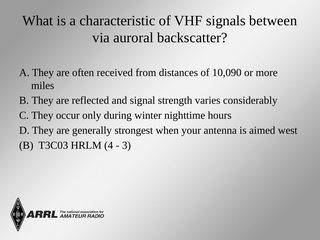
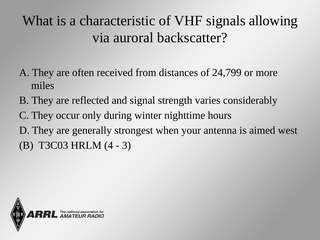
between: between -> allowing (273, 21)
10,090: 10,090 -> 24,799 (227, 73)
